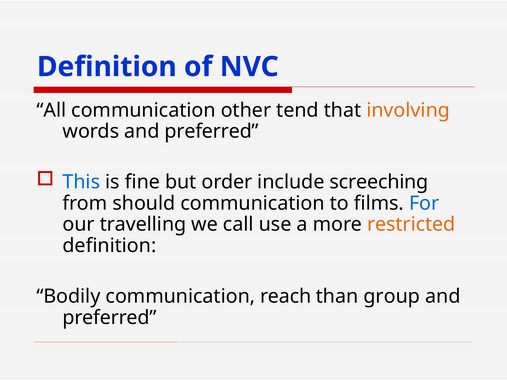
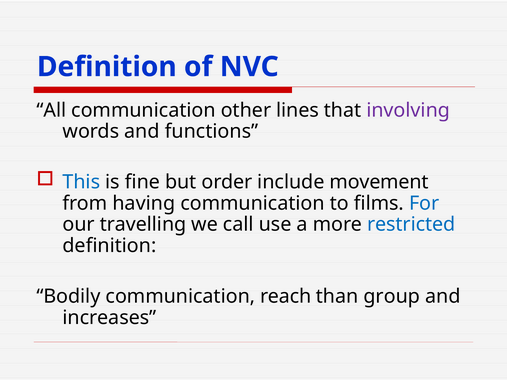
tend: tend -> lines (298, 110)
involving colour: orange -> purple (408, 110)
words and preferred: preferred -> functions (211, 132)
screeching: screeching -> movement (379, 182)
should: should -> having (144, 203)
restricted colour: orange -> blue (411, 225)
preferred: preferred -> increases (109, 318)
